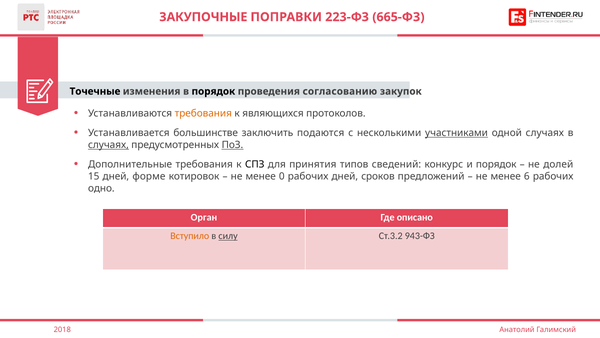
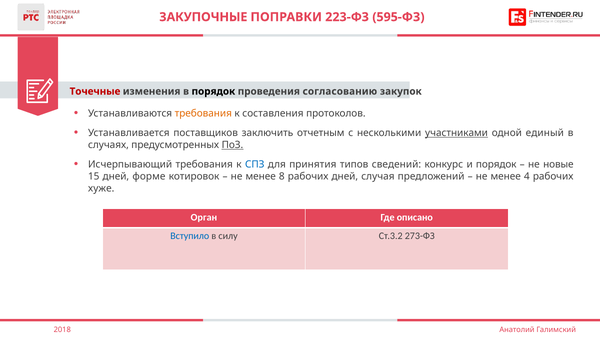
665-ФЗ: 665-ФЗ -> 595-ФЗ (398, 17)
Точечные colour: black -> red (95, 91)
являющихся: являющихся -> составления (273, 113)
большинстве: большинстве -> поставщиков (206, 133)
подаются: подаются -> отчетным (321, 133)
одной случаях: случаях -> единый (545, 133)
случаях underline: present -> none (108, 145)
Дополнительные: Дополнительные -> Исчерпывающий (130, 164)
СПЗ colour: black -> blue (255, 164)
долей: долей -> новые (558, 164)
0: 0 -> 8 (282, 176)
сроков: сроков -> случая (378, 176)
6: 6 -> 4 (527, 176)
одно: одно -> хуже (101, 188)
Вступило colour: orange -> blue (190, 236)
силу underline: present -> none (228, 236)
943-ФЗ: 943-ФЗ -> 273-ФЗ (420, 236)
